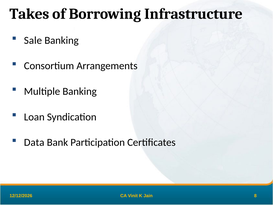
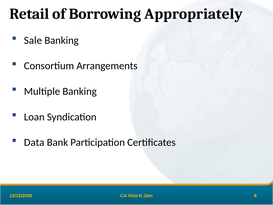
Takes: Takes -> Retail (29, 14)
Infrastructure: Infrastructure -> Appropriately (193, 14)
